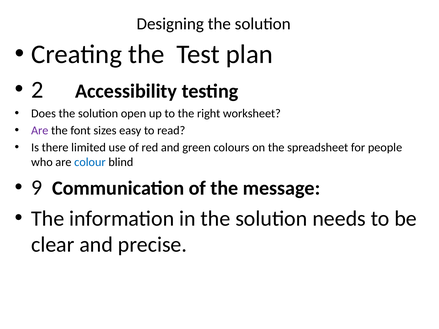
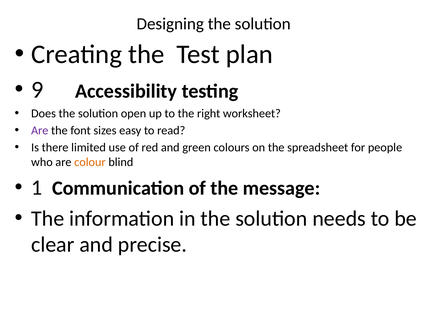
2: 2 -> 9 (37, 90)
colour colour: blue -> orange (90, 162)
9: 9 -> 1 (37, 188)
